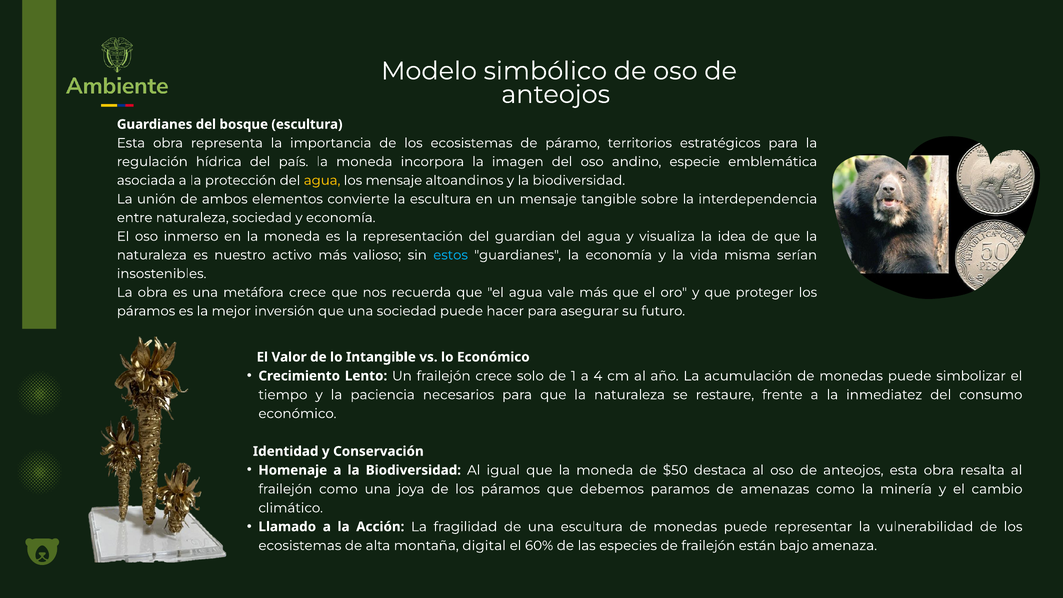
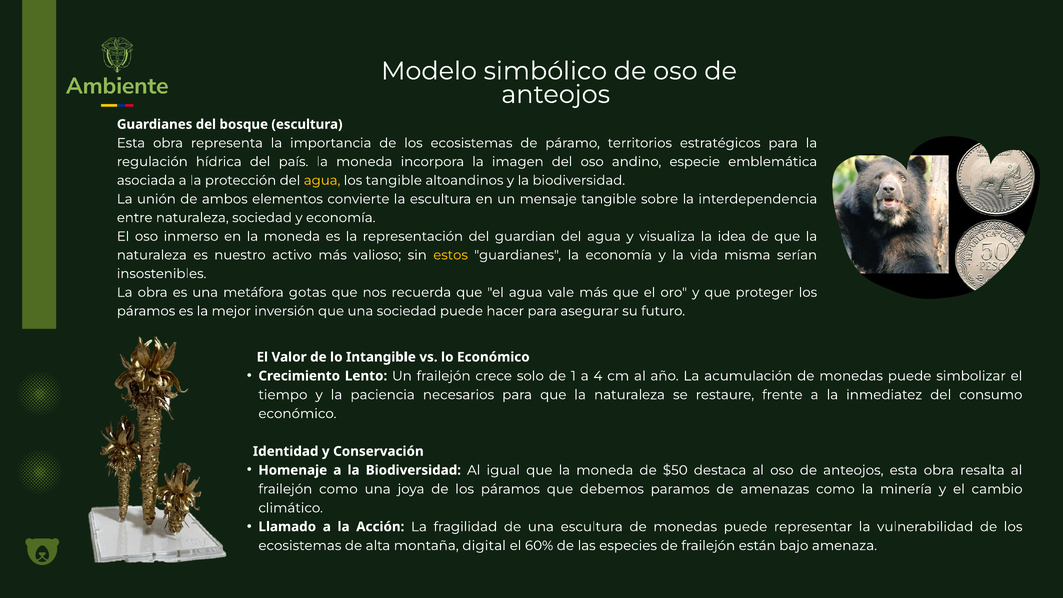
los mensaje: mensaje -> tangible (394, 180)
estos colour: light blue -> yellow (451, 255)
metáfora crece: crece -> gotas (308, 292)
